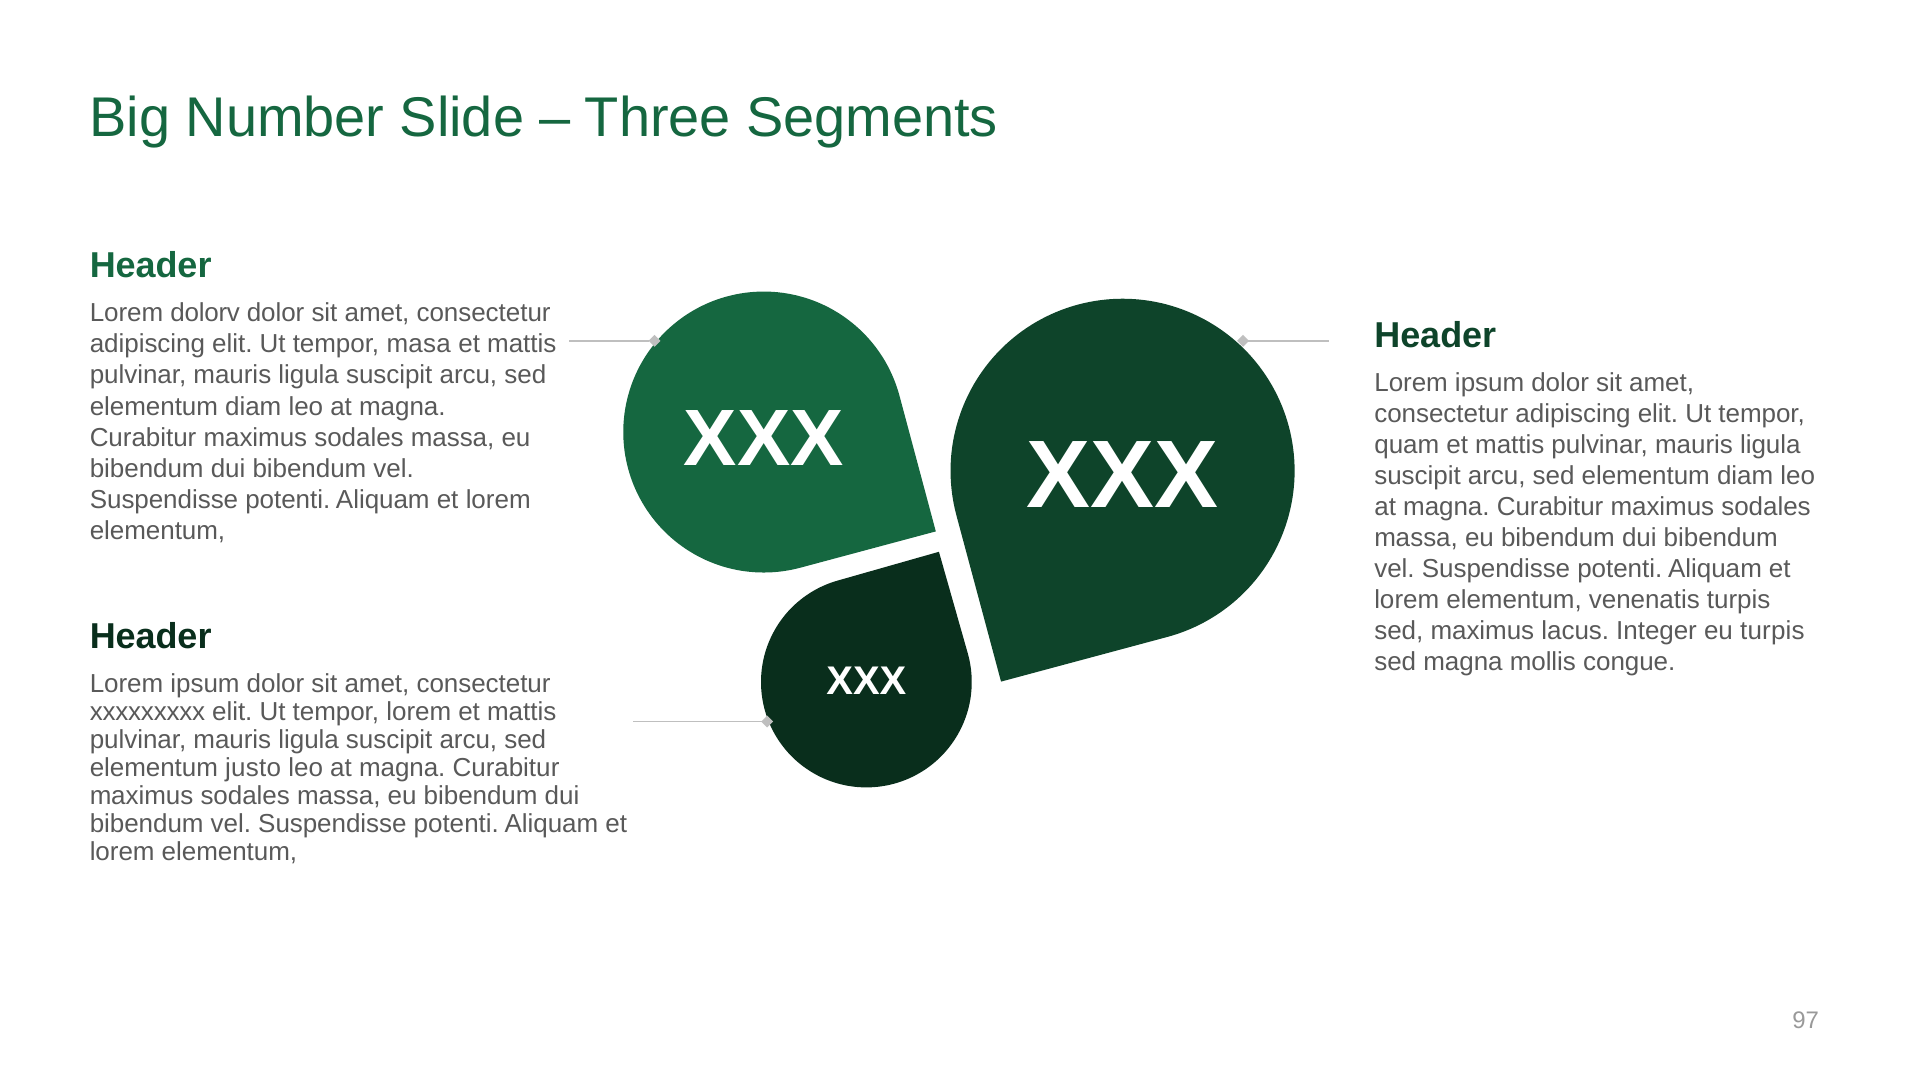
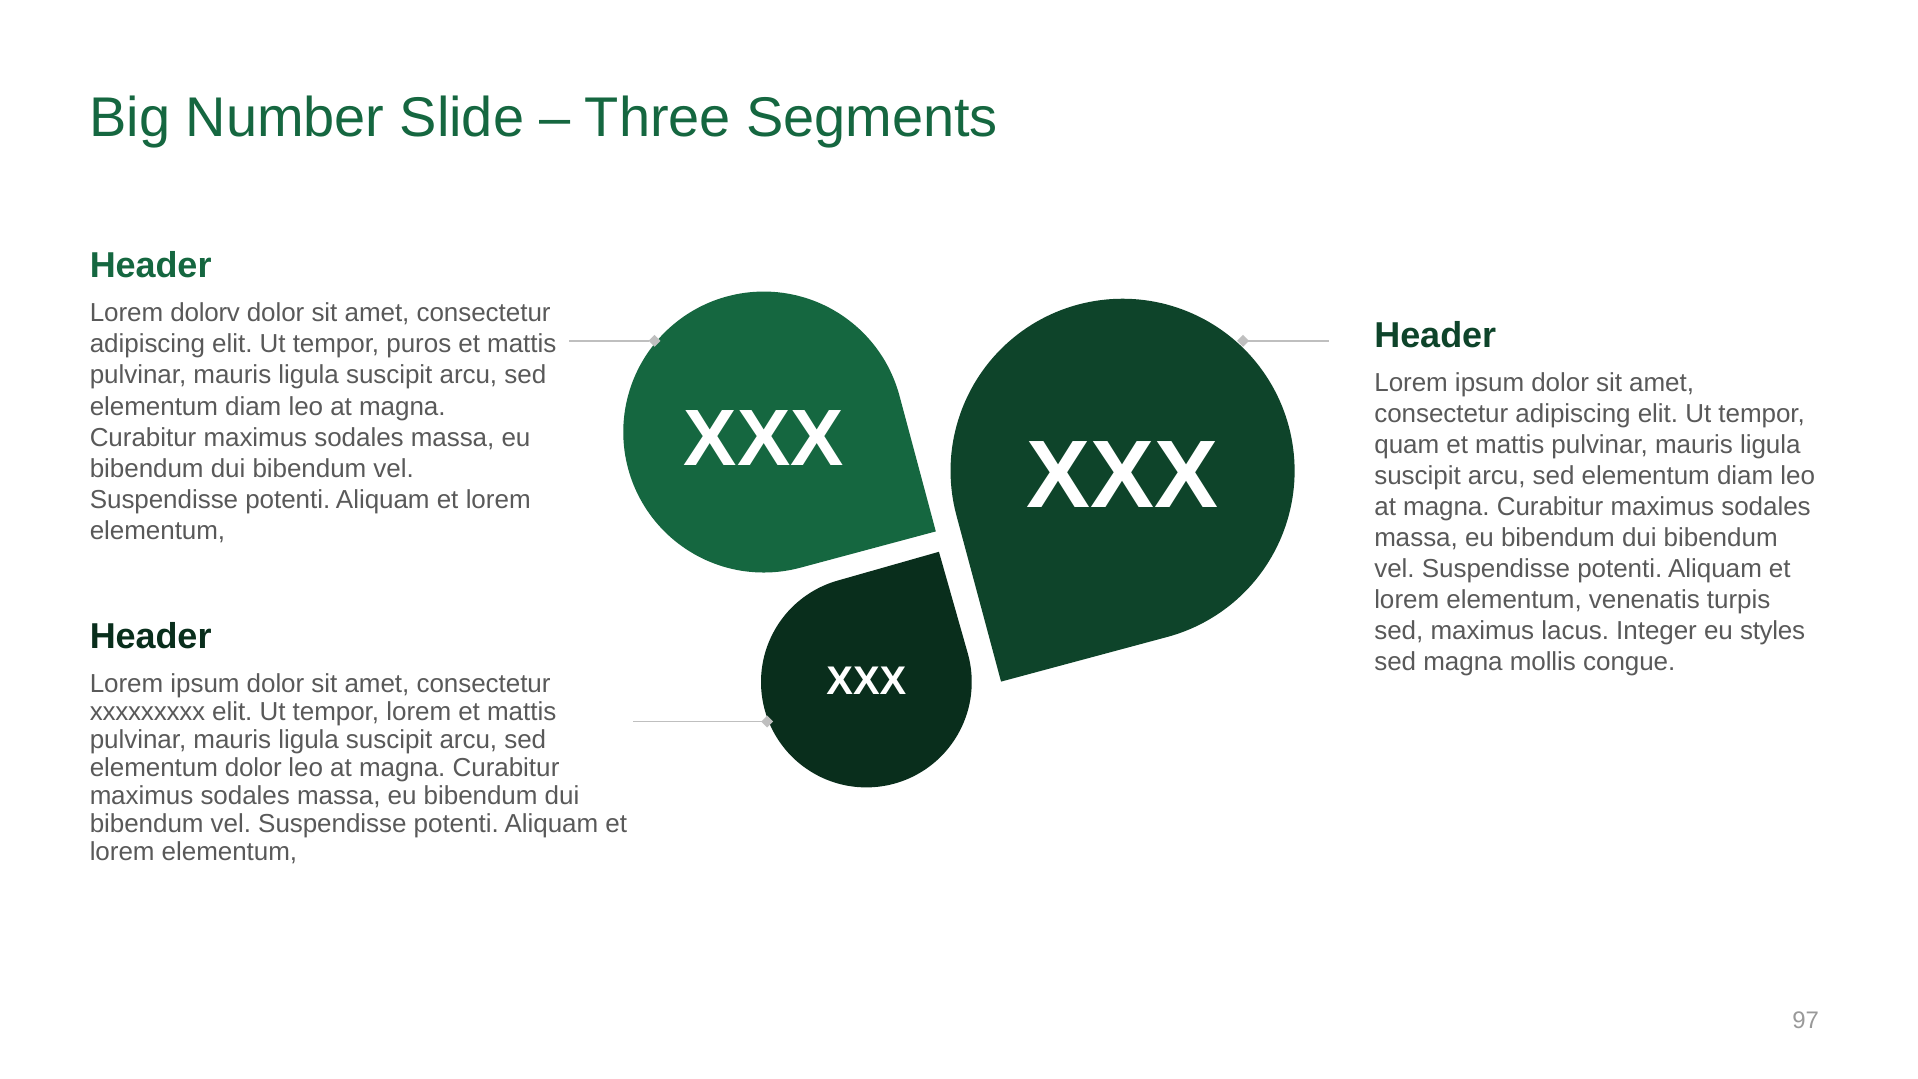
masa: masa -> puros (419, 344)
eu turpis: turpis -> styles (1773, 631)
elementum justo: justo -> dolor (253, 768)
